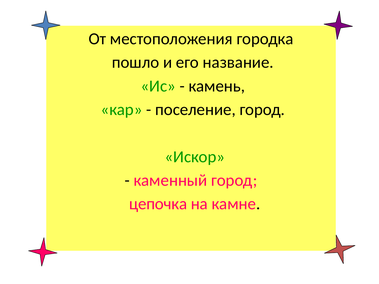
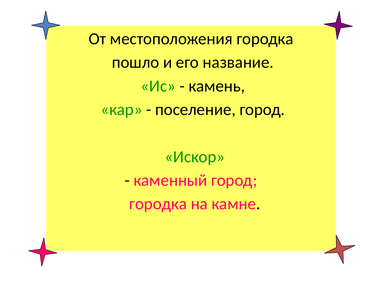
цепочка: цепочка -> городка (158, 204)
